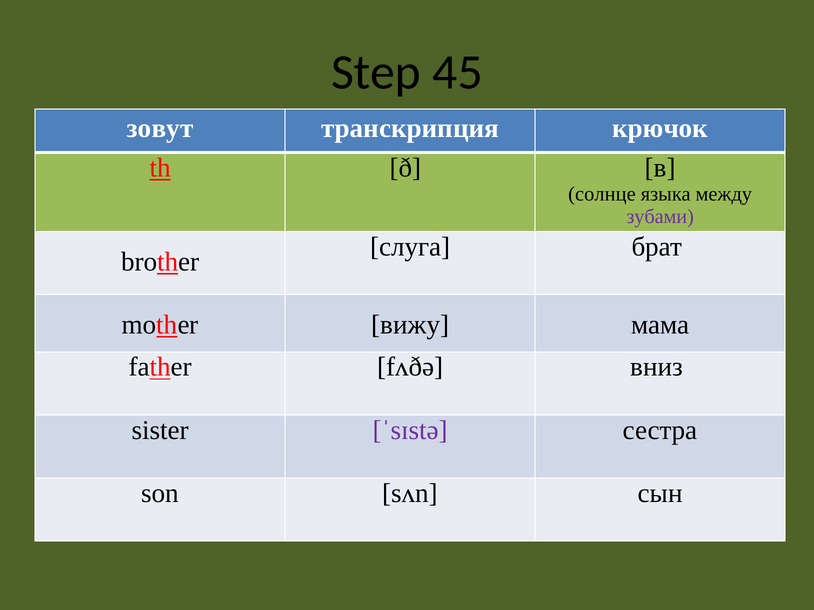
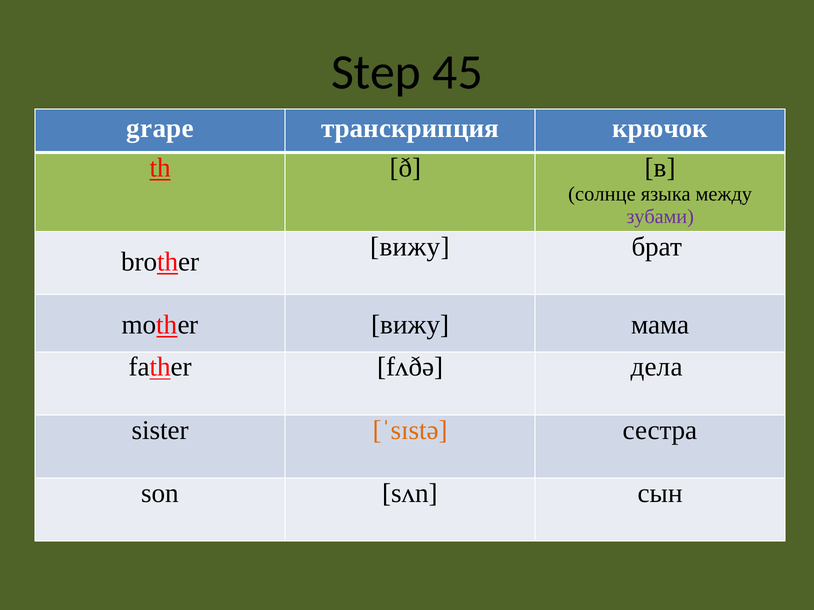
зовут: зовут -> grape (160, 128)
слуга: слуга -> вижу (410, 247)
вниз: вниз -> дела (657, 367)
ˈsɪstə colour: purple -> orange (410, 430)
